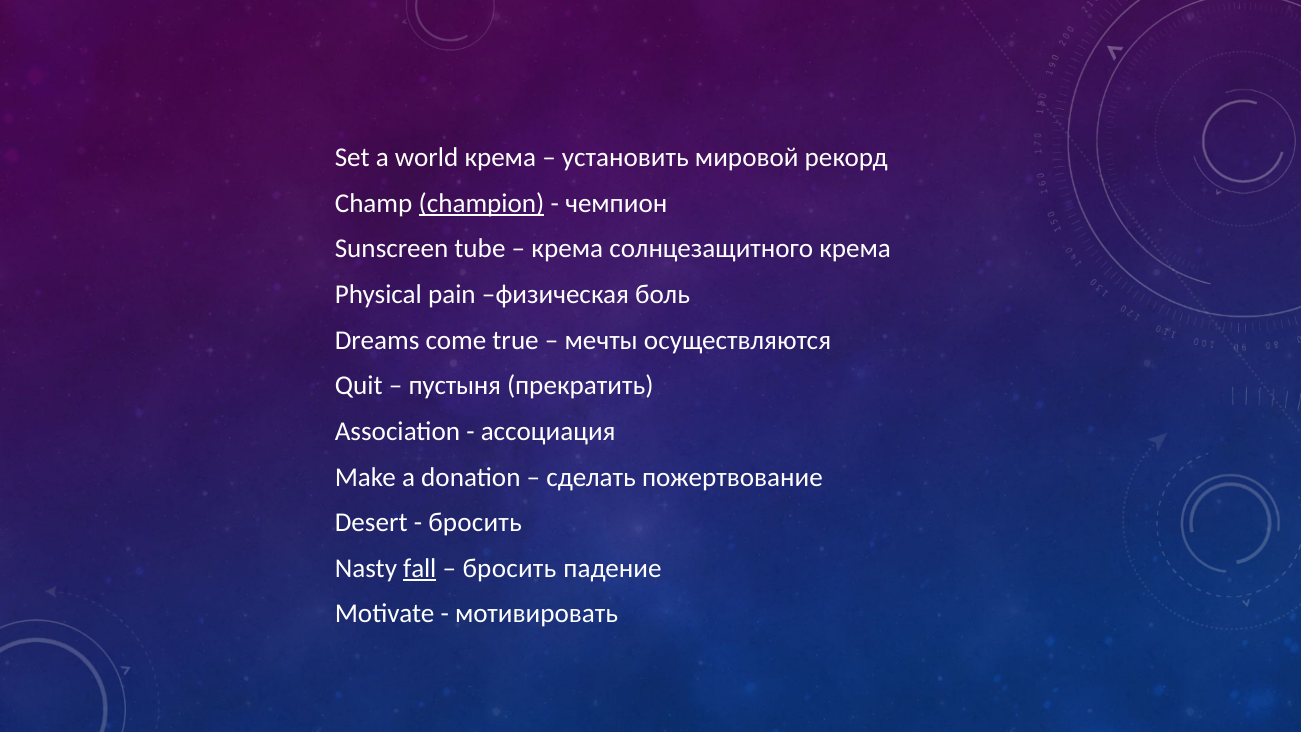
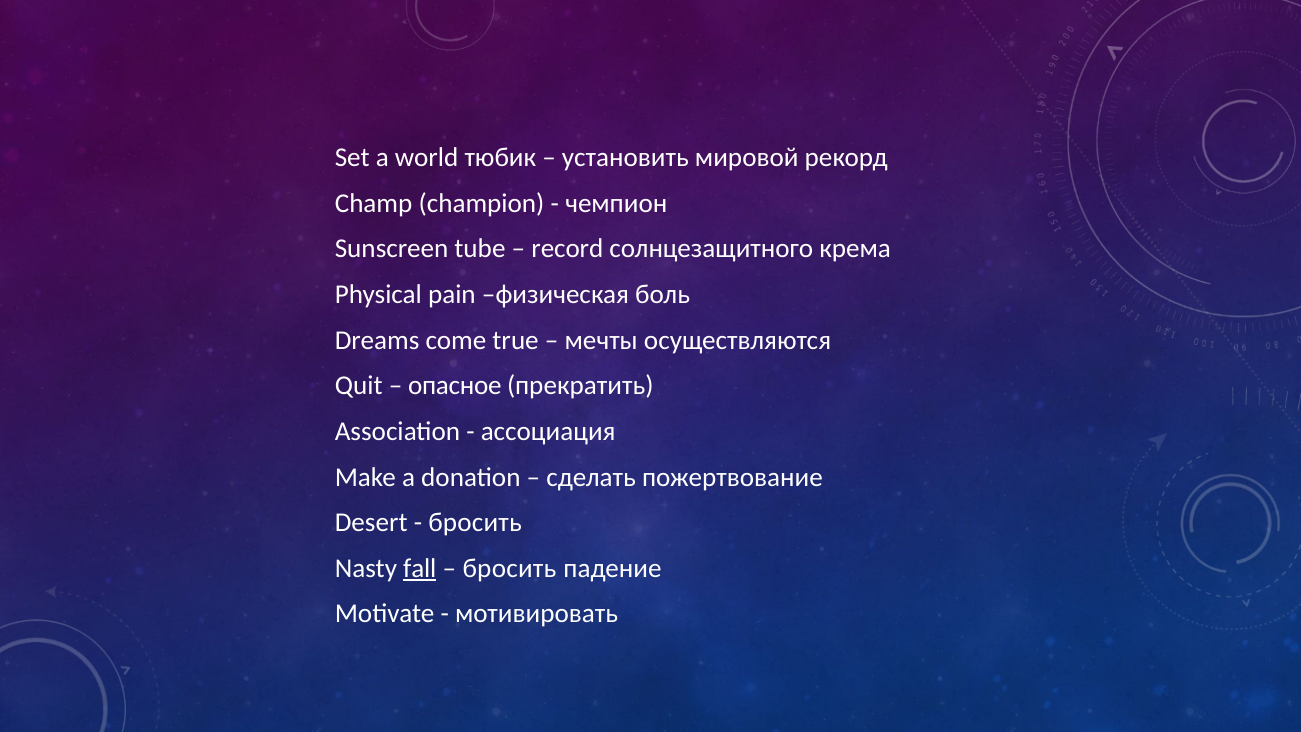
world крема: крема -> тюбик (500, 158)
champion underline: present -> none (482, 203)
крема: крема -> record (567, 249)
пустыня: пустыня -> опасное (455, 386)
